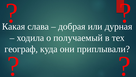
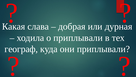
о получаемый: получаемый -> приплывали (78, 38)
